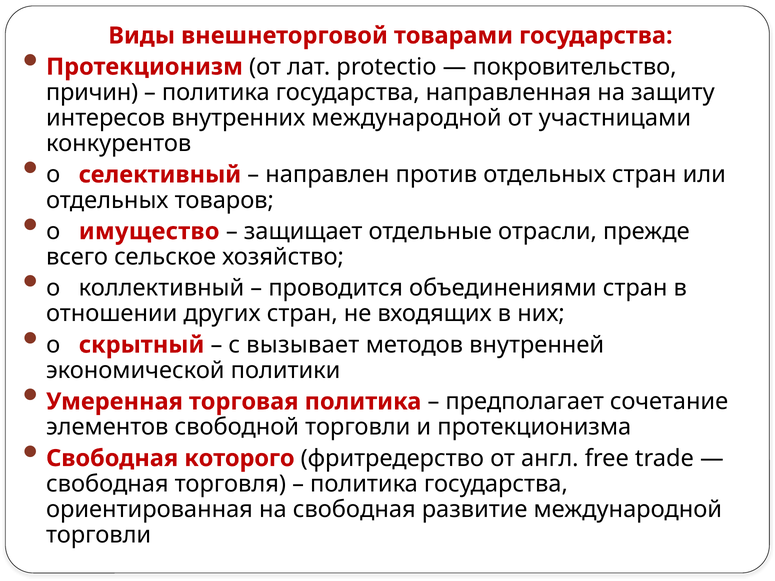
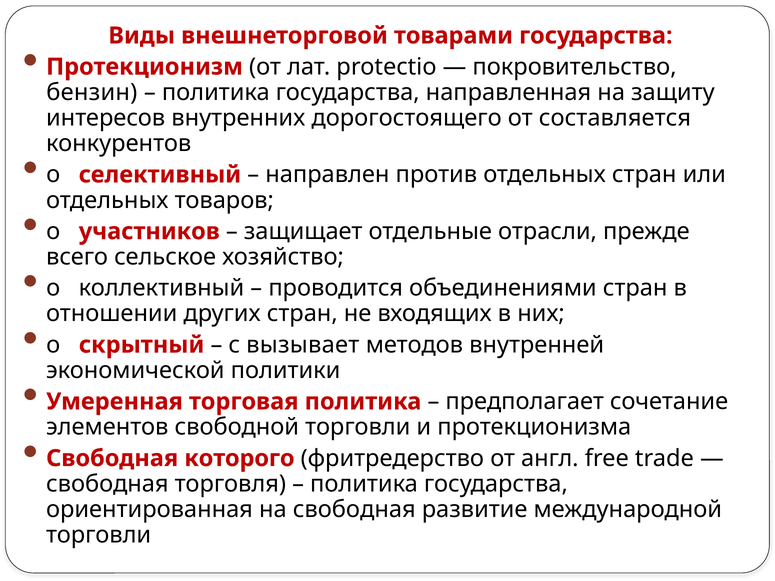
причин: причин -> бензин (92, 92)
внутренних международной: международной -> дорогостоящего (407, 118)
участницами: участницами -> составляется (615, 118)
имущество: имущество -> участников (149, 231)
